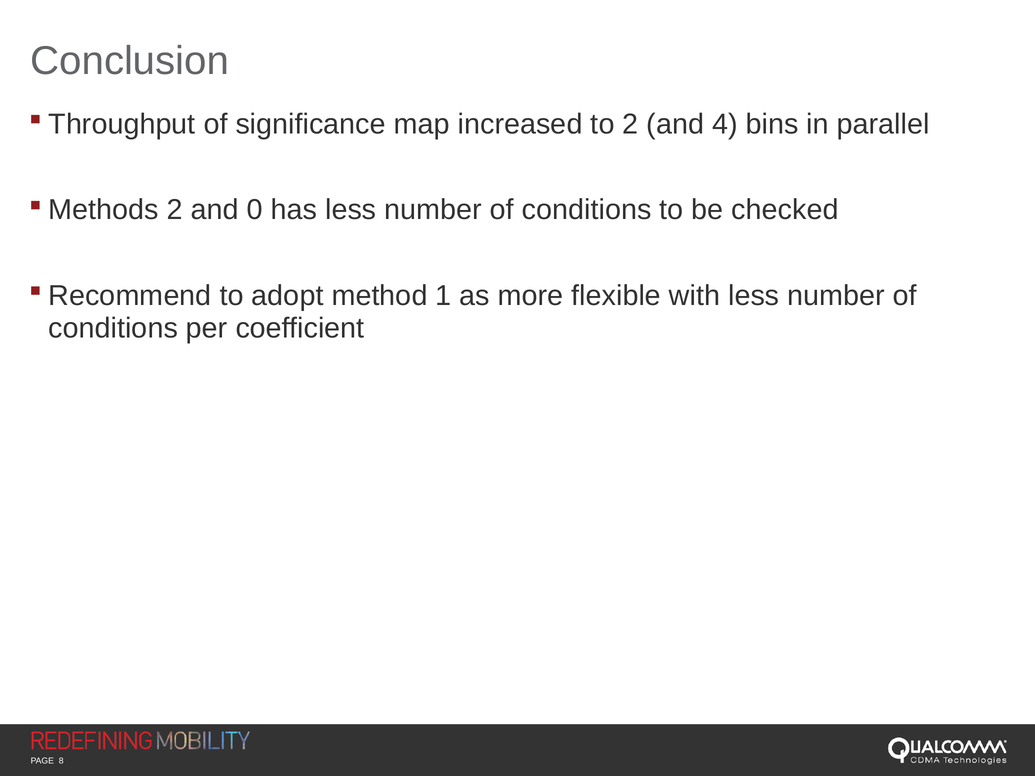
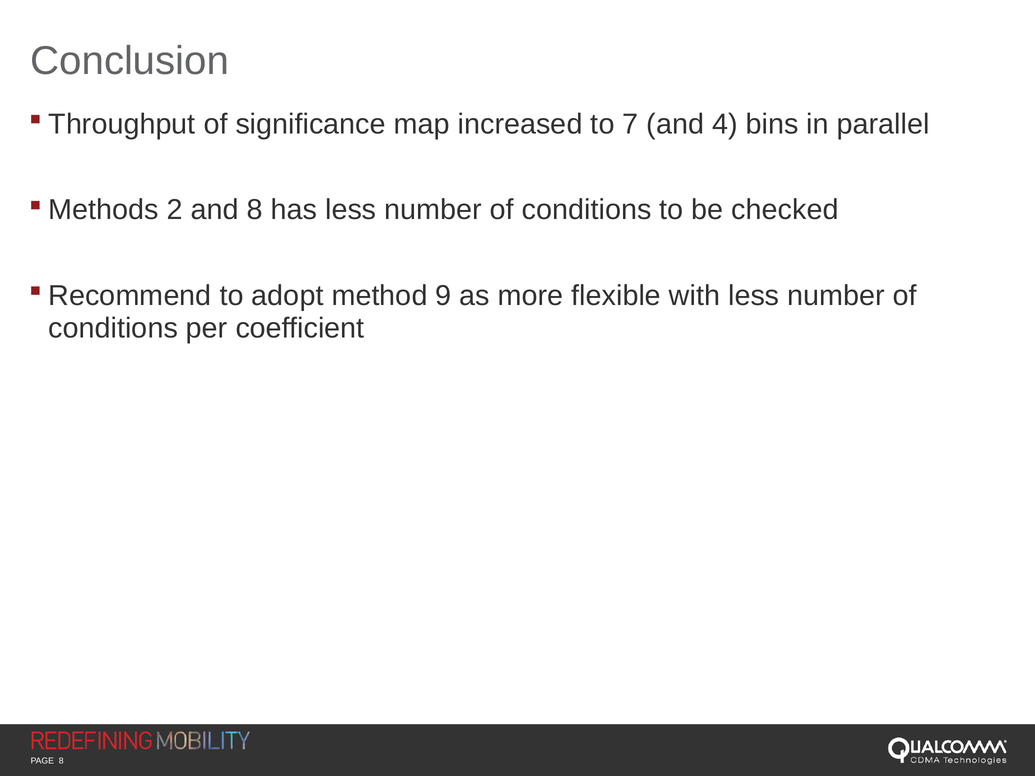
to 2: 2 -> 7 (630, 124)
and 0: 0 -> 8 (255, 210)
1: 1 -> 9 (443, 296)
